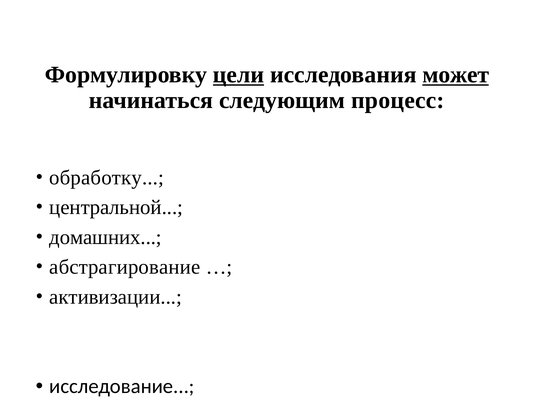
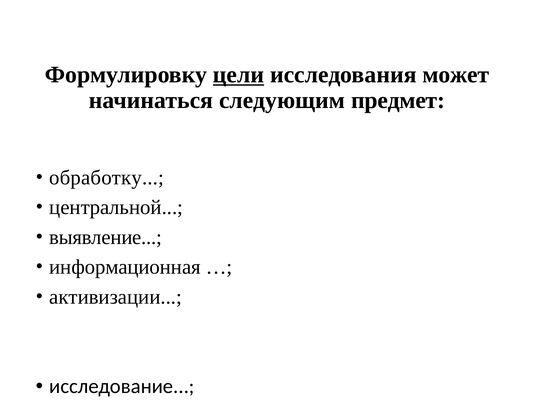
может underline: present -> none (456, 75)
процесс: процесс -> предмет (398, 101)
домашних: домашних -> выявление (106, 238)
абстрагирование: абстрагирование -> информационная (125, 267)
